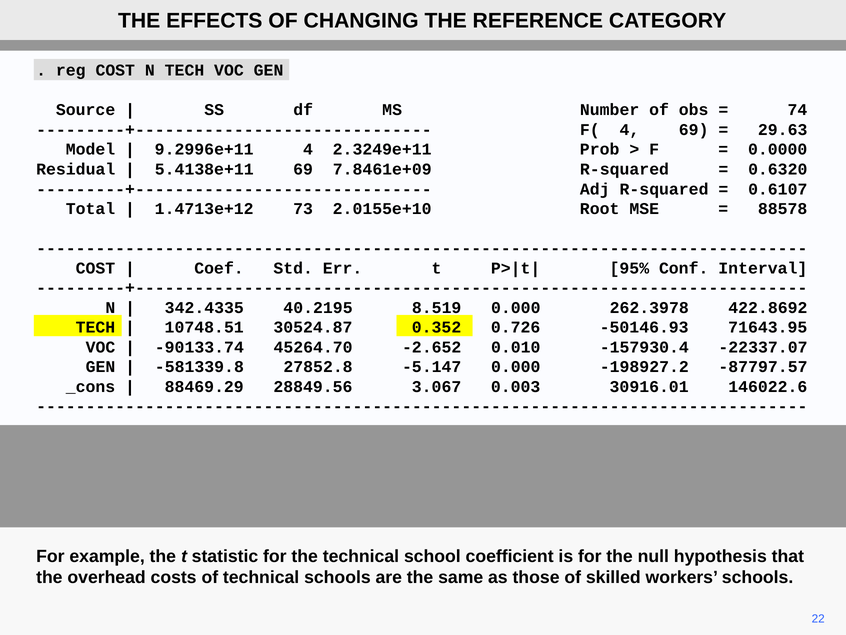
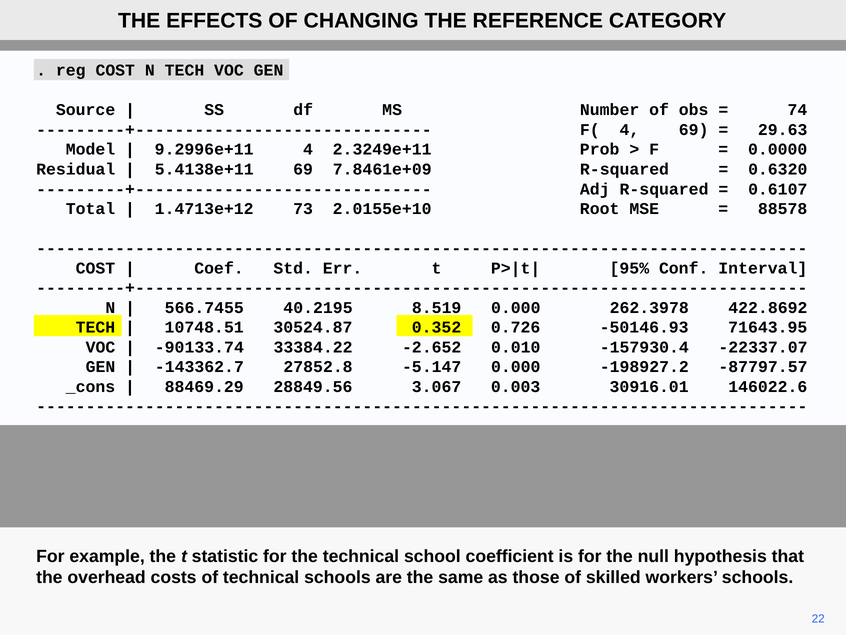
342.4335: 342.4335 -> 566.7455 (204, 307)
45264.70: 45264.70 -> 33384.22 (313, 347)
-581339.8: -581339.8 -> -143362.7 (199, 367)
